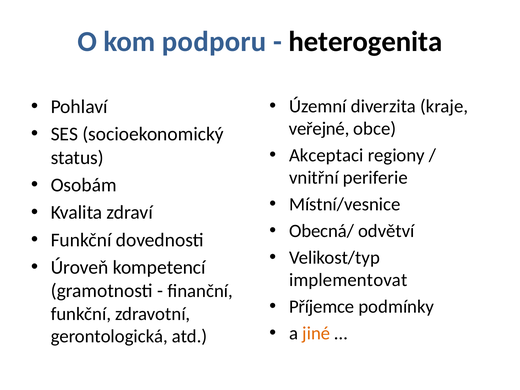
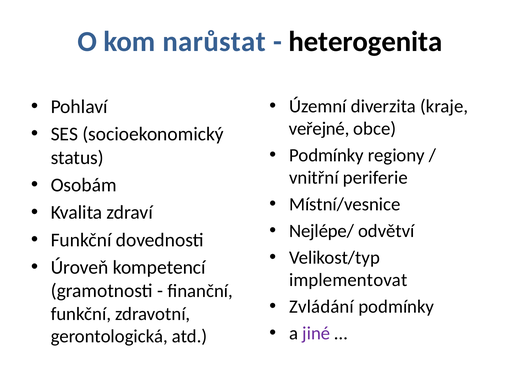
podporu: podporu -> narůstat (214, 42)
Akceptaci: Akceptaci -> Podmínky (326, 155)
Obecná/: Obecná/ -> Nejlépe/ (322, 231)
Příjemce: Příjemce -> Zvládání (321, 307)
jiné colour: orange -> purple (316, 333)
